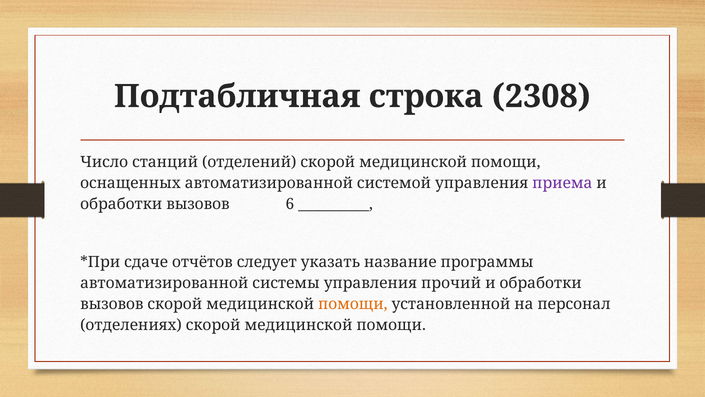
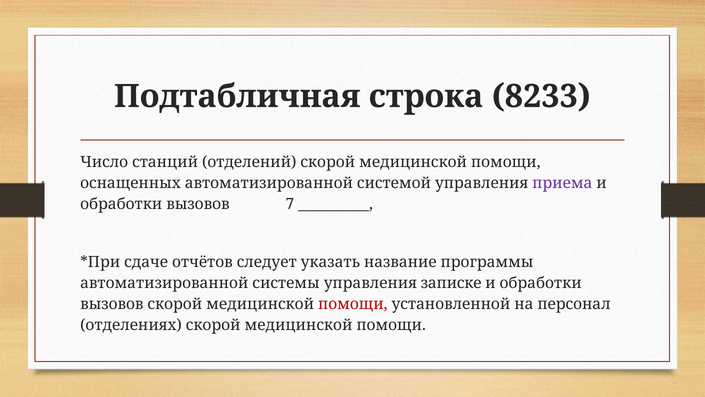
2308: 2308 -> 8233 (541, 96)
6: 6 -> 7 (290, 204)
прочий: прочий -> записке (451, 283)
помощи colour: orange -> red (353, 304)
